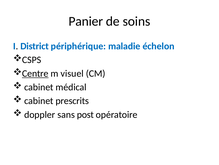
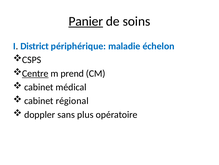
Panier underline: none -> present (86, 21)
visuel: visuel -> prend (72, 73)
prescrits: prescrits -> régional (72, 100)
post: post -> plus (85, 114)
